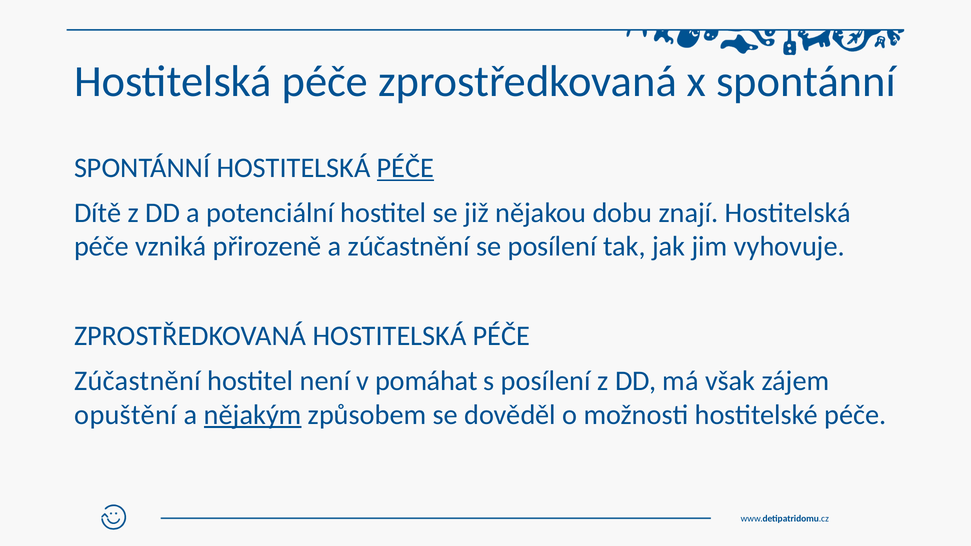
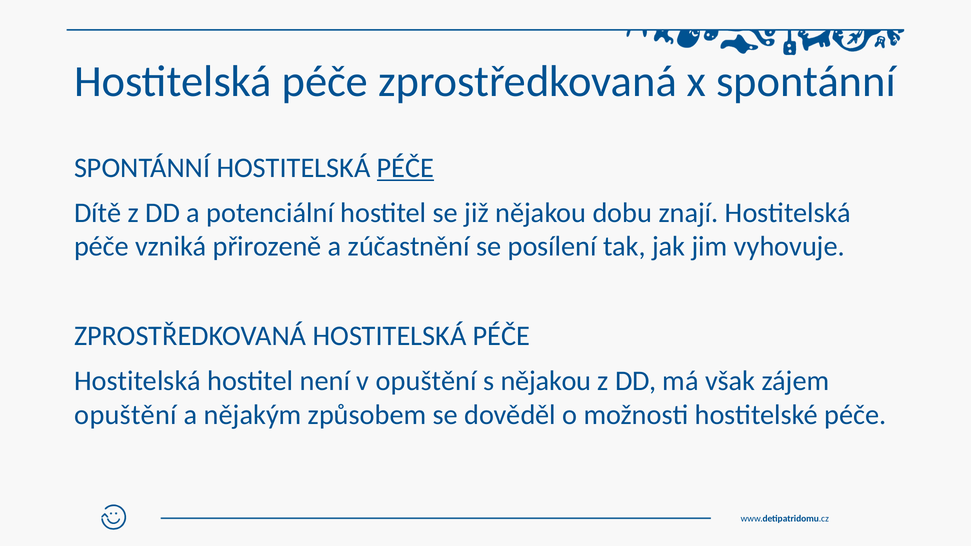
Zúčastnění: Zúčastnění -> Hostitelská (137, 381)
v pomáhat: pomáhat -> opuštění (426, 381)
s posílení: posílení -> nějakou (546, 381)
nějakým underline: present -> none (253, 415)
